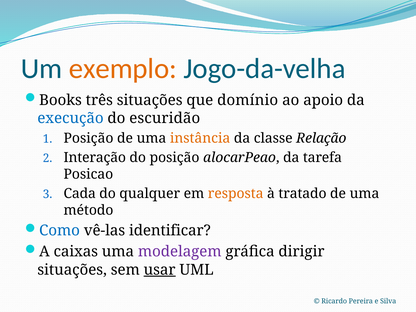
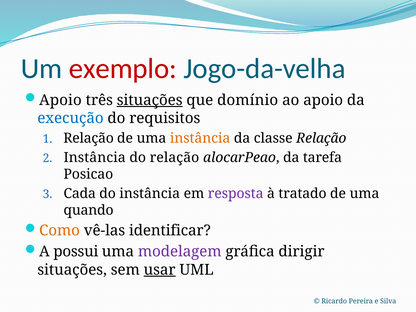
exemplo colour: orange -> red (123, 69)
Books: Books -> Apoio (60, 100)
situações underline: none -> present (150, 100)
escuridão: escuridão -> requisitos (165, 118)
Posição: Posição -> Relação (89, 138)
Interação: Interação -> Instância (95, 158)
do posição: posição -> relação (174, 158)
do qualquer: qualquer -> instância (150, 194)
resposta colour: orange -> purple (236, 194)
método: método -> quando (89, 210)
Como colour: blue -> orange (60, 231)
caixas: caixas -> possui (76, 252)
